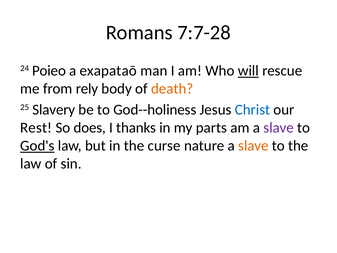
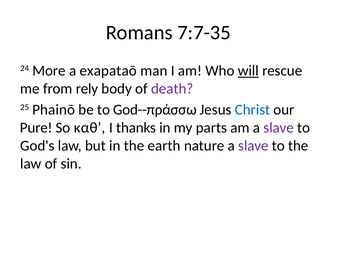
7:7-28: 7:7-28 -> 7:7-35 (204, 33)
Poieo: Poieo -> More (49, 71)
death colour: orange -> purple (172, 89)
Slavery: Slavery -> Phainō (54, 110)
God--holiness: God--holiness -> God--πράσσω (155, 110)
Rest: Rest -> Pure (36, 128)
does: does -> καθʼ (90, 128)
God's underline: present -> none (37, 146)
curse: curse -> earth (164, 146)
slave colour: orange -> purple (253, 146)
